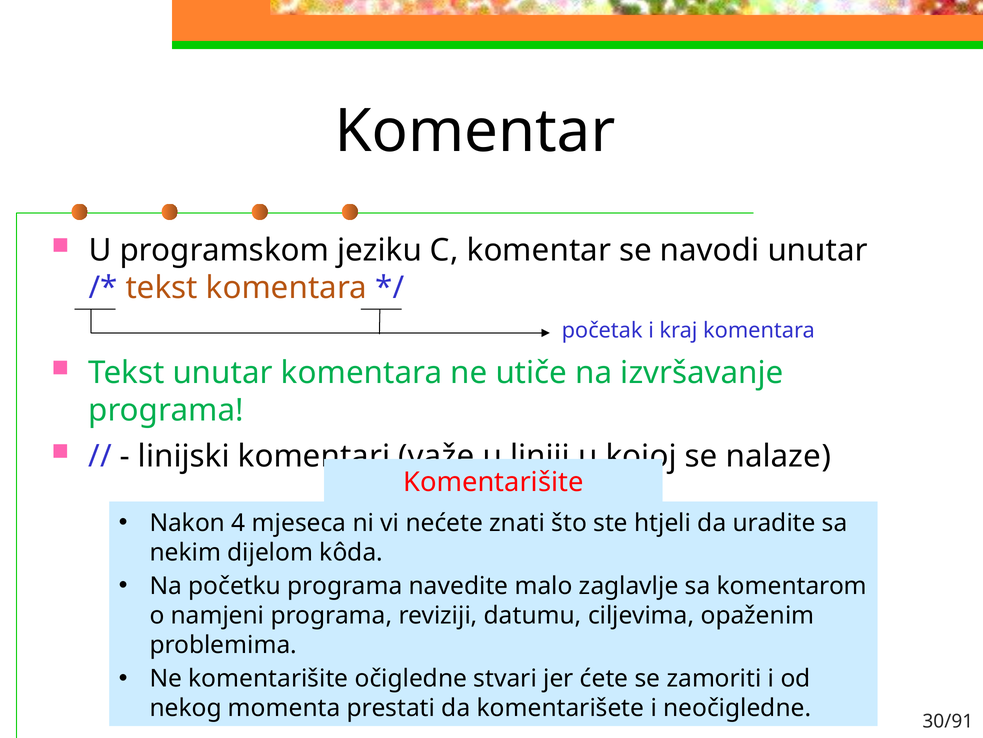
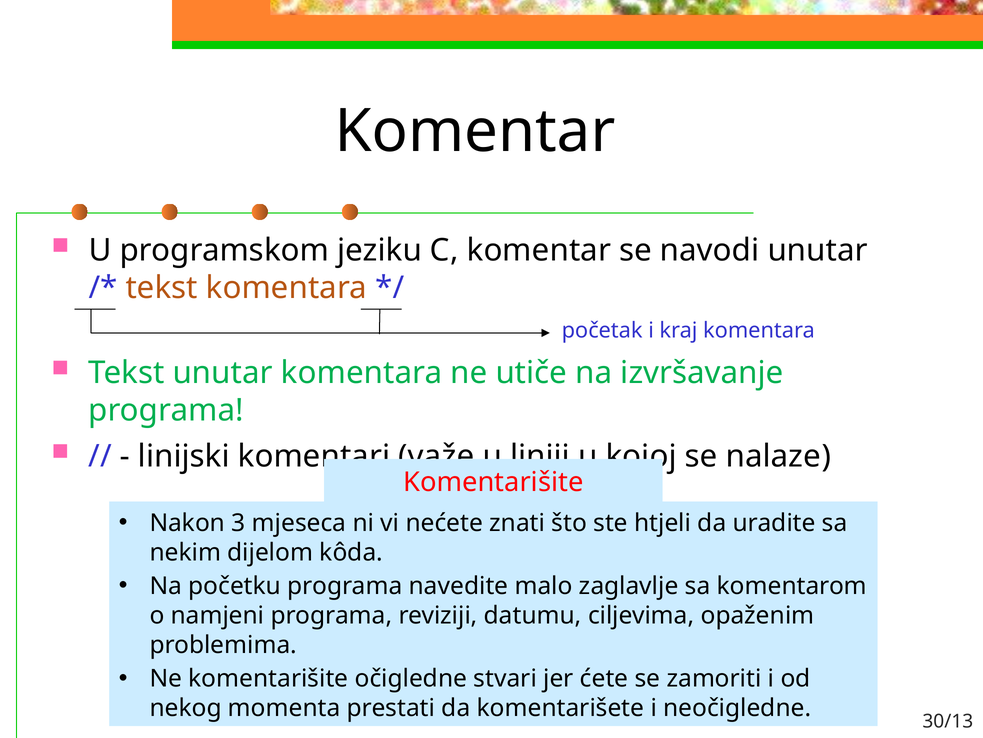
4: 4 -> 3 (238, 522)
30/91: 30/91 -> 30/13 (948, 721)
